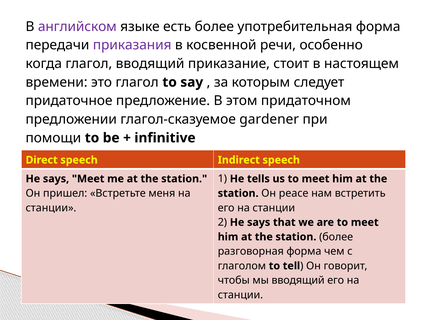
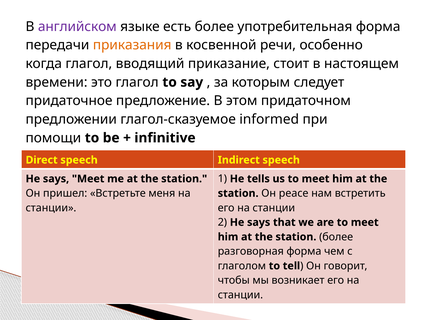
приказания colour: purple -> orange (132, 45)
gardener: gardener -> informed (269, 119)
мы вводящий: вводящий -> возникает (298, 281)
